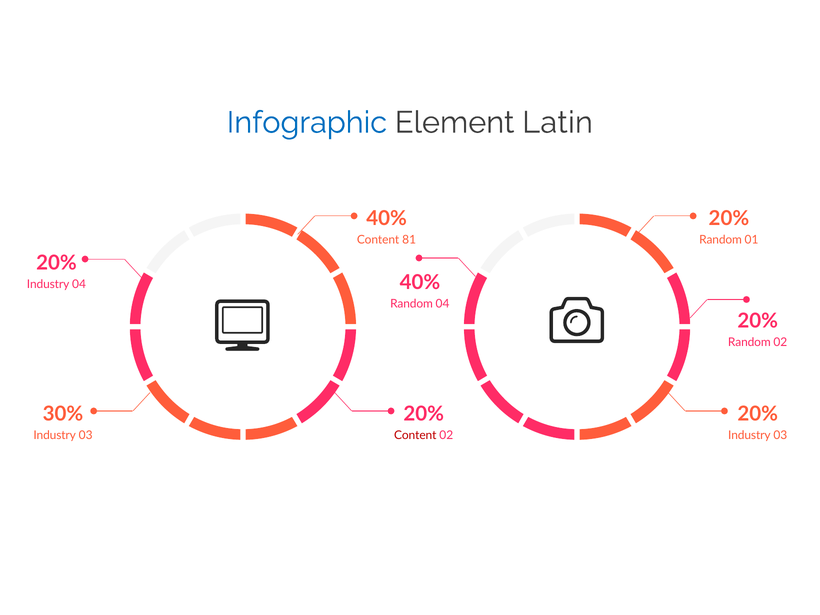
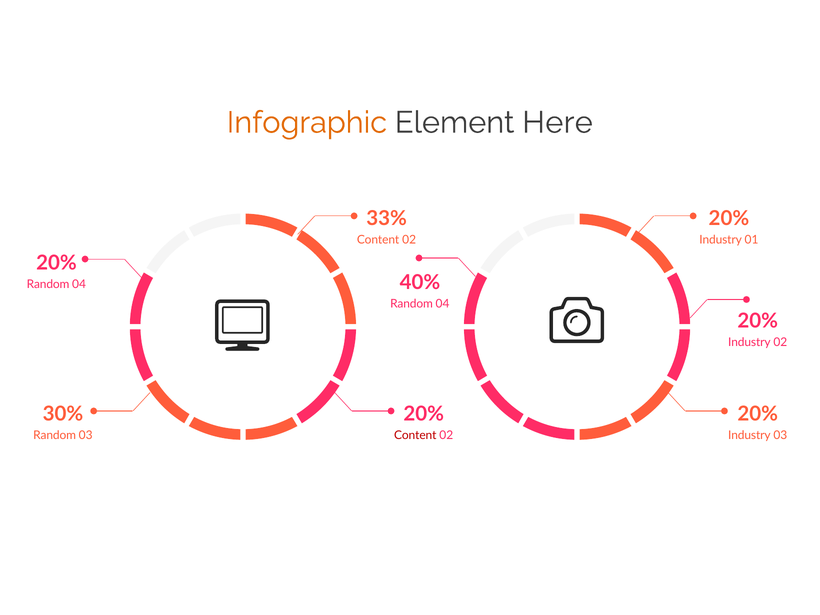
Infographic colour: blue -> orange (307, 123)
Latin: Latin -> Here (558, 123)
40%: 40% -> 33% (387, 218)
81: 81 -> 02 (409, 240)
Random: Random -> Industry (721, 240)
Industry: Industry -> Random (48, 285)
Random: Random -> Industry (749, 342)
Industry: Industry -> Random (55, 435)
